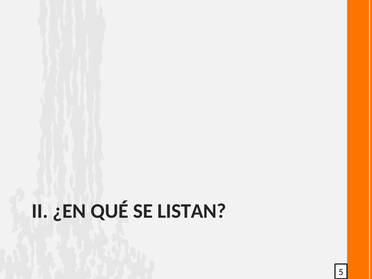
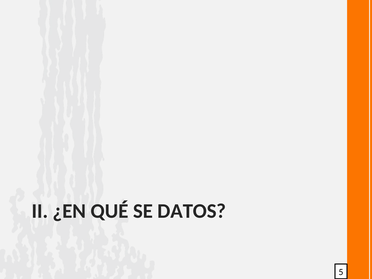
LISTAN: LISTAN -> DATOS (192, 211)
